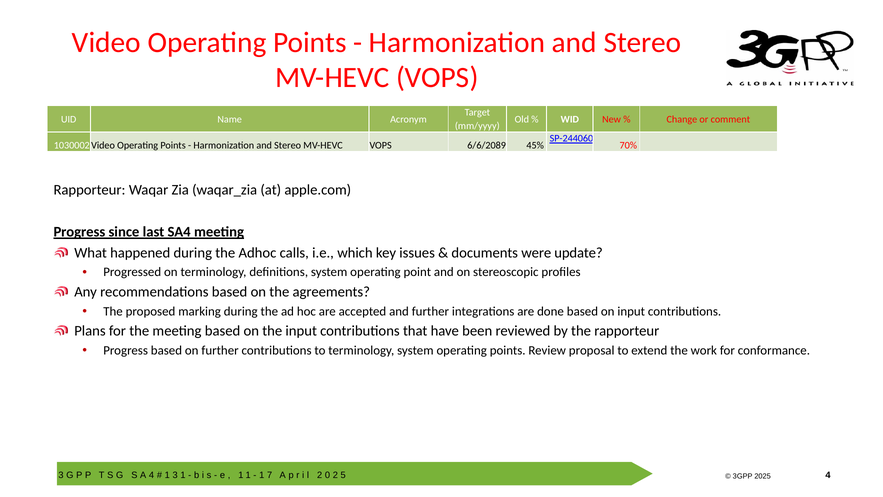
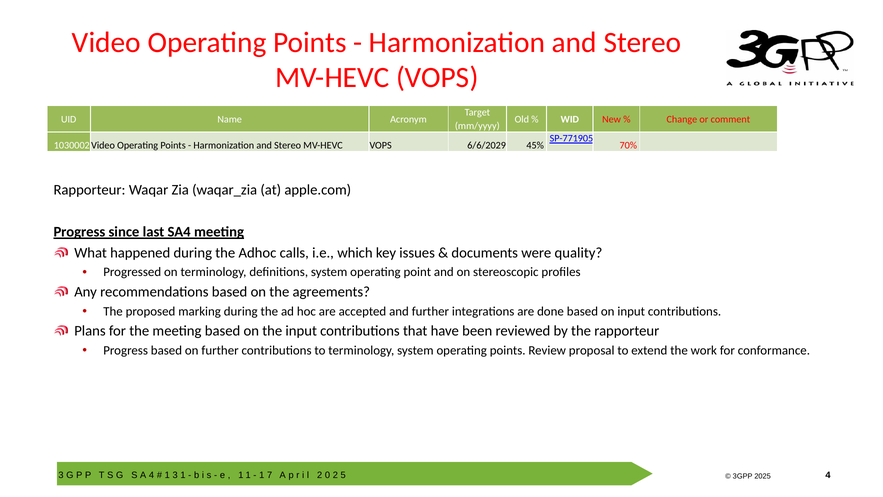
SP-244060: SP-244060 -> SP-771905 (571, 138)
6/6/2089: 6/6/2089 -> 6/6/2029 (487, 145)
update: update -> quality (578, 252)
